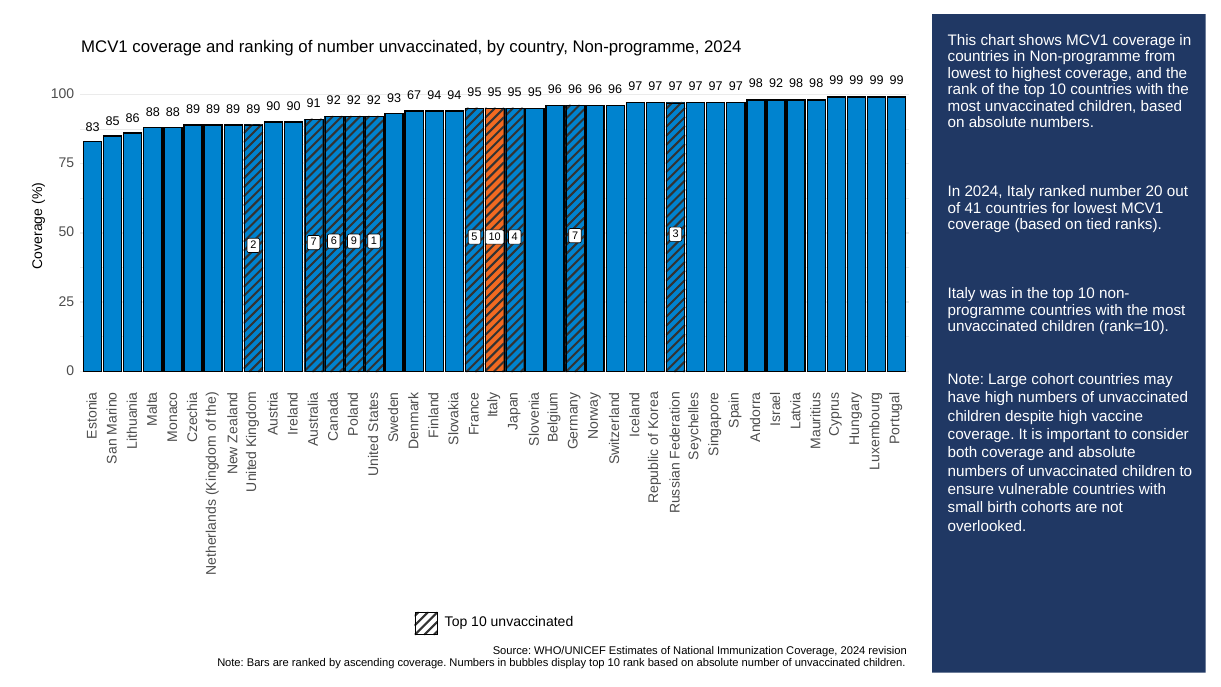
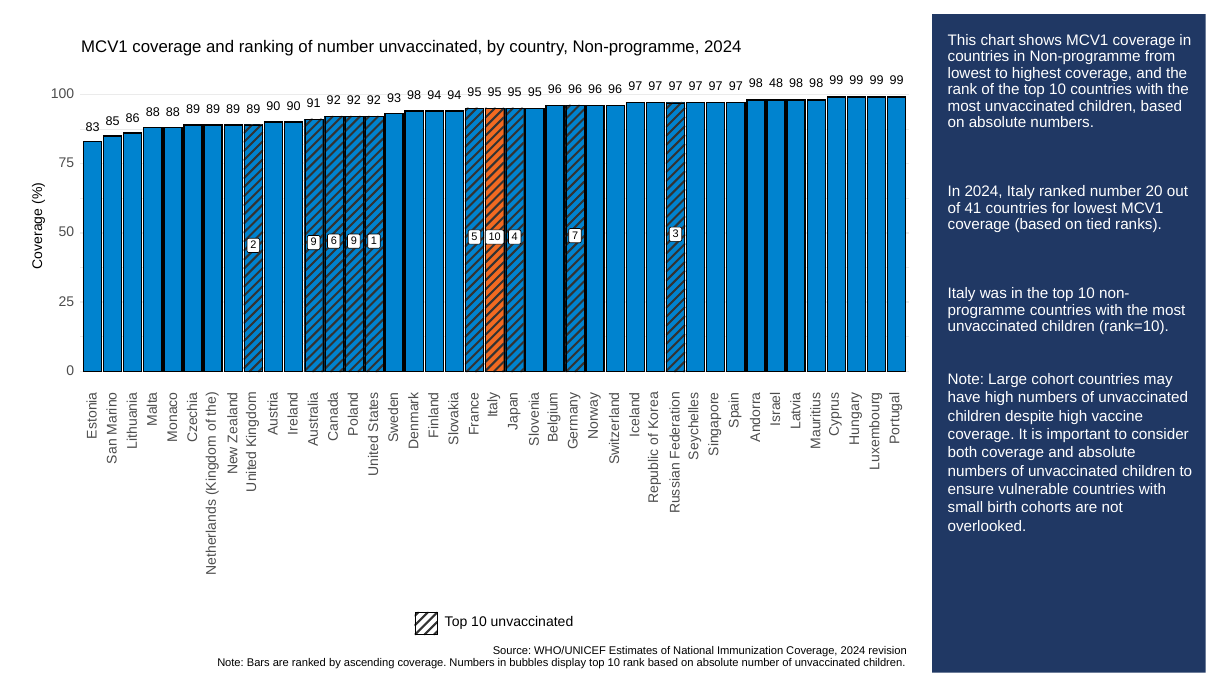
97 92: 92 -> 48 (776, 83)
93 67: 67 -> 98 (414, 95)
2 7: 7 -> 9 (314, 242)
